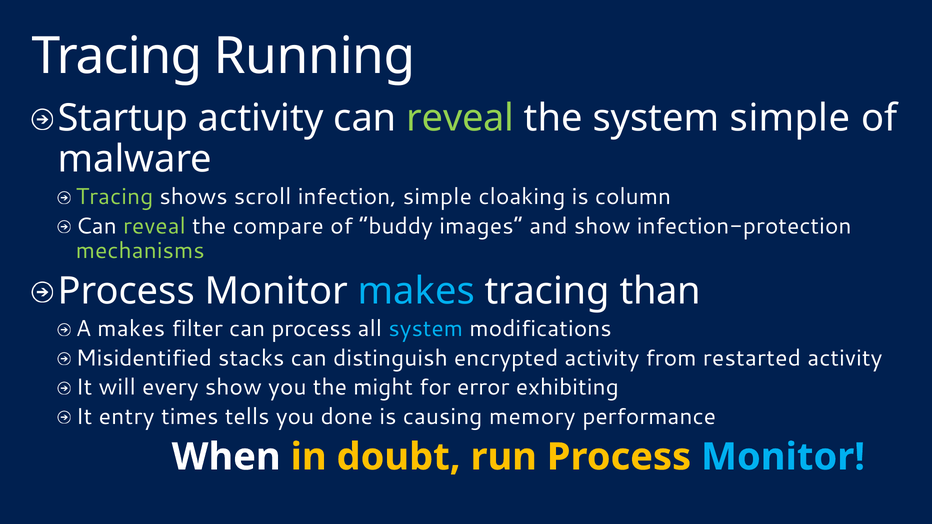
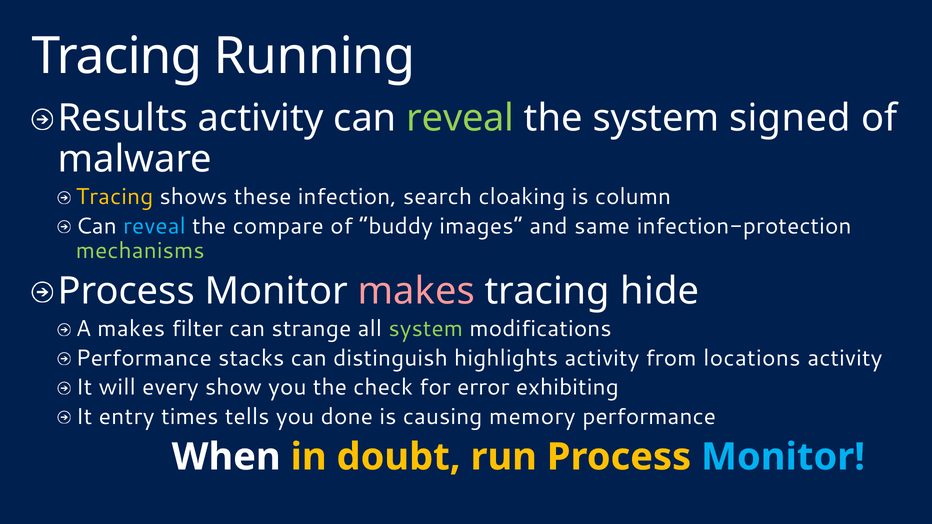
Startup: Startup -> Results (123, 118)
system simple: simple -> signed (790, 118)
Tracing colour: light green -> yellow (114, 197)
scroll: scroll -> these (263, 197)
infection simple: simple -> search (437, 197)
reveal colour: light green -> light blue (154, 226)
and show: show -> same (602, 226)
makes colour: light blue -> pink (416, 291)
than: than -> hide (660, 291)
can process: process -> strange (311, 329)
system colour: light blue -> light green (426, 329)
Misidentified: Misidentified -> Performance (144, 358)
encrypted: encrypted -> highlights (506, 358)
restarted: restarted -> locations (752, 358)
might: might -> check (383, 387)
